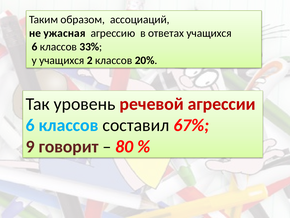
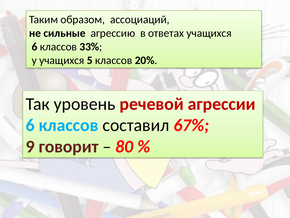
ужасная: ужасная -> сильные (65, 33)
2: 2 -> 5 (90, 60)
